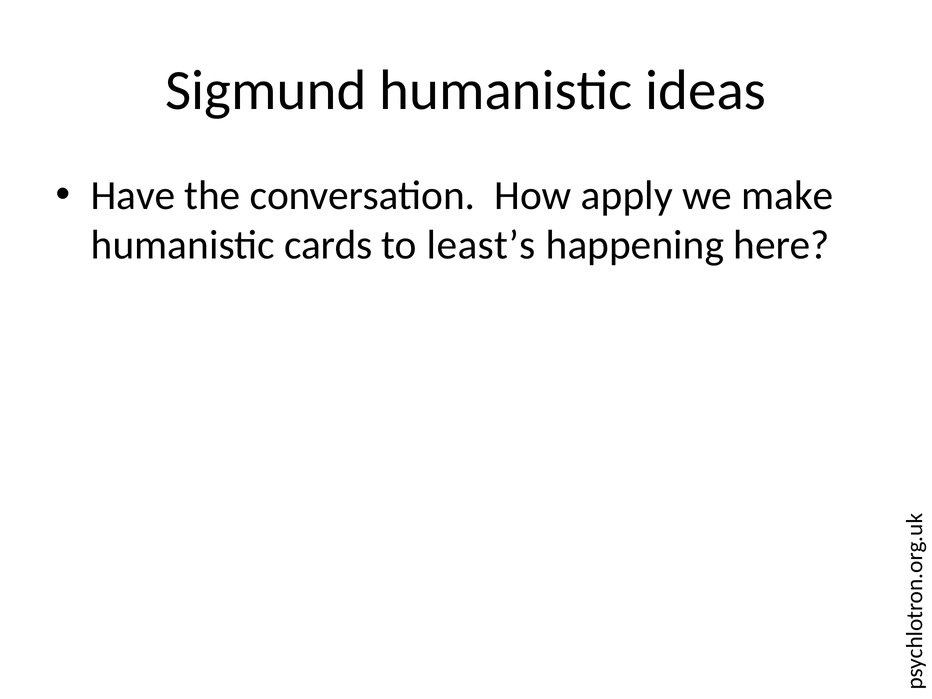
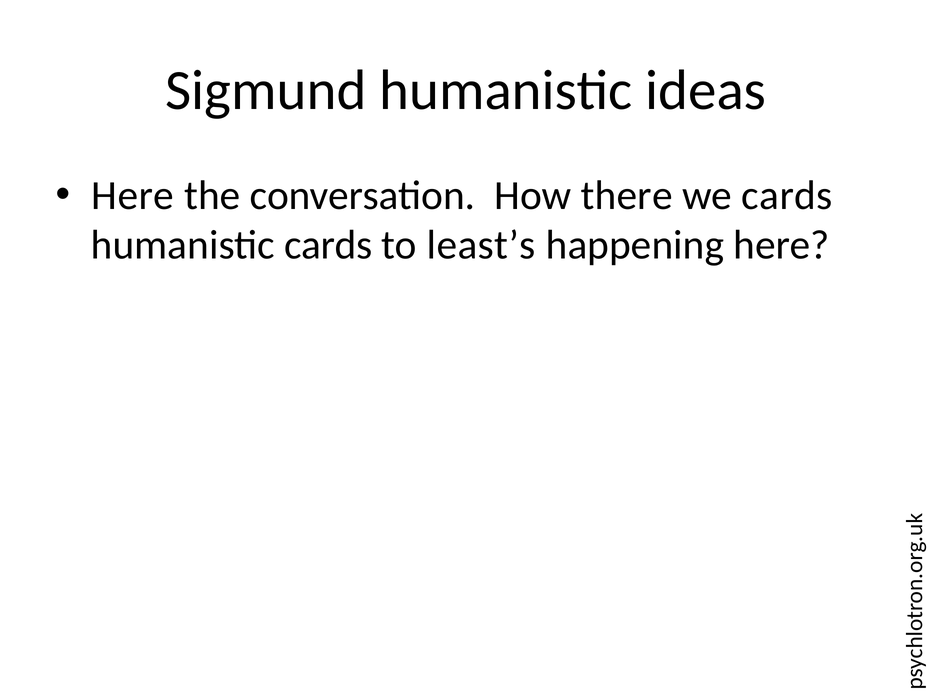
Have: Have -> Here (133, 196)
apply: apply -> there (627, 196)
we make: make -> cards (787, 196)
